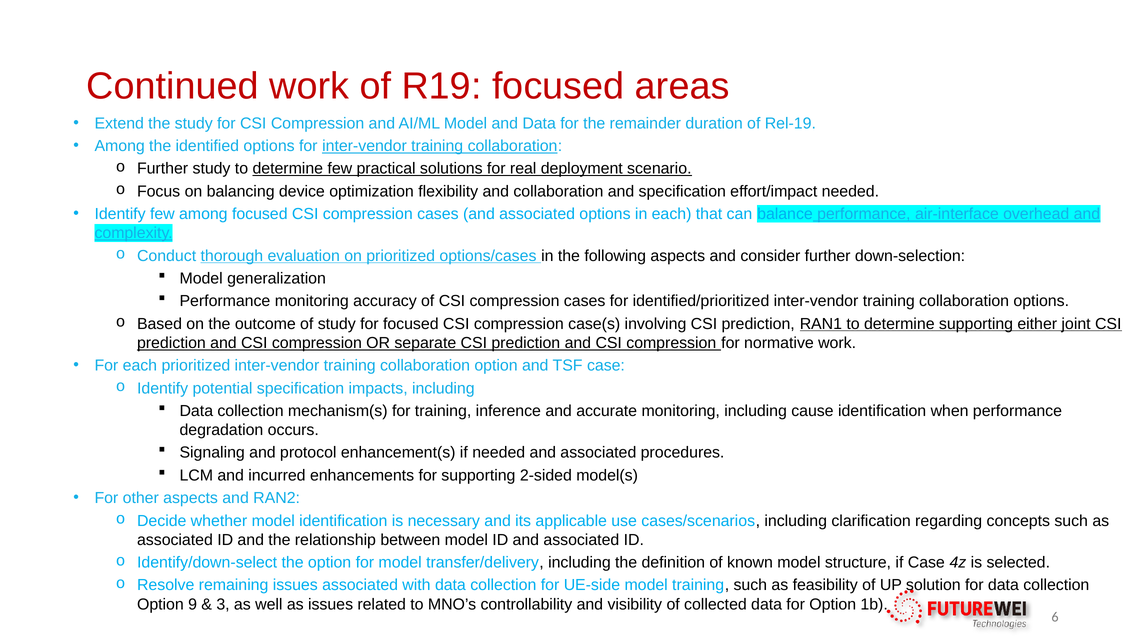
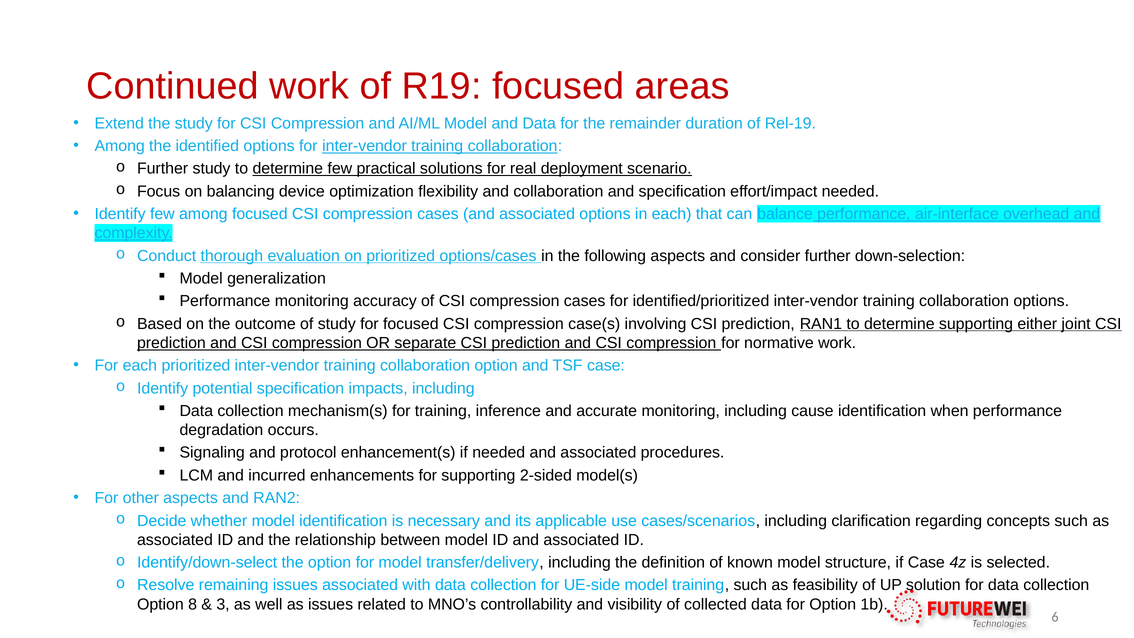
9: 9 -> 8 (193, 604)
